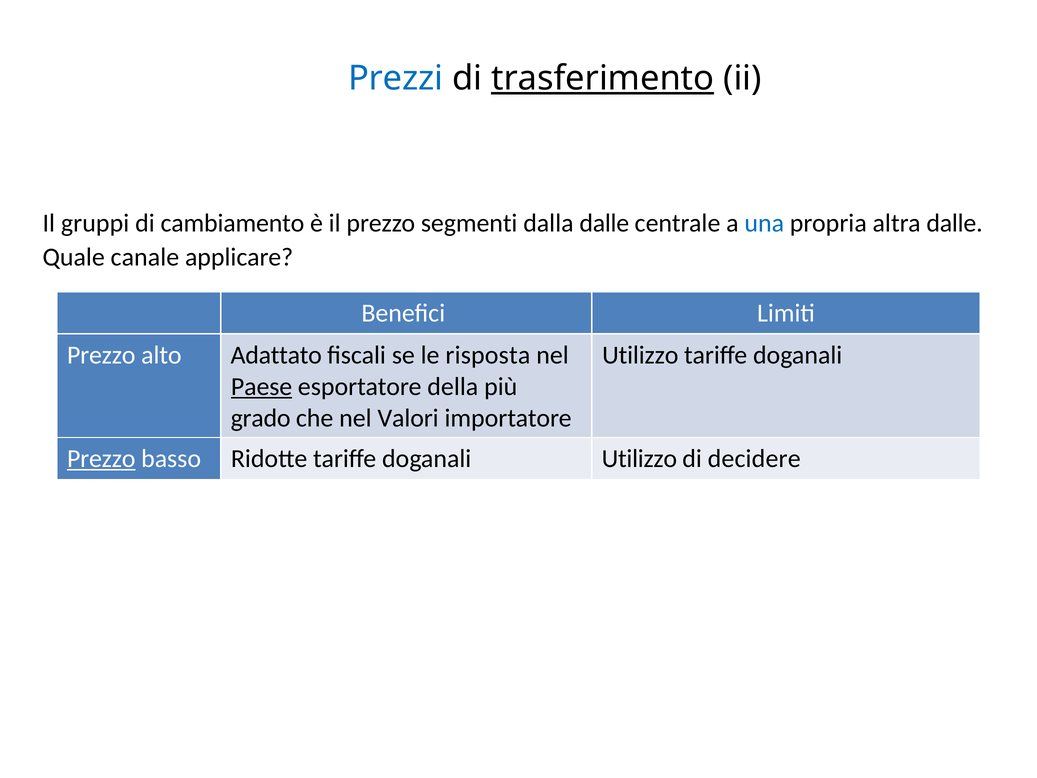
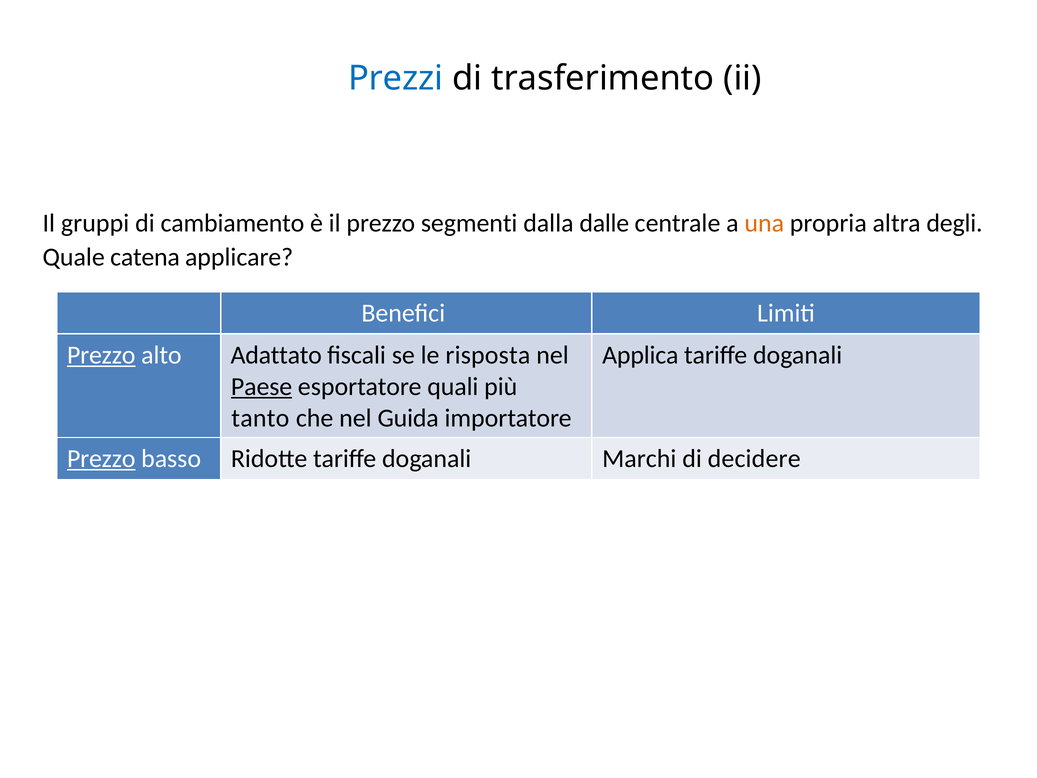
trasferimento underline: present -> none (603, 78)
una colour: blue -> orange (764, 223)
altra dalle: dalle -> degli (955, 223)
canale: canale -> catena (145, 257)
Prezzo underline: none -> present (101, 355)
Utilizzo: Utilizzo -> Applica (640, 355)
della: della -> quali (453, 387)
grado: grado -> tanto (260, 418)
Valori: Valori -> Guida (408, 418)
doganali Utilizzo: Utilizzo -> Marchi (639, 459)
